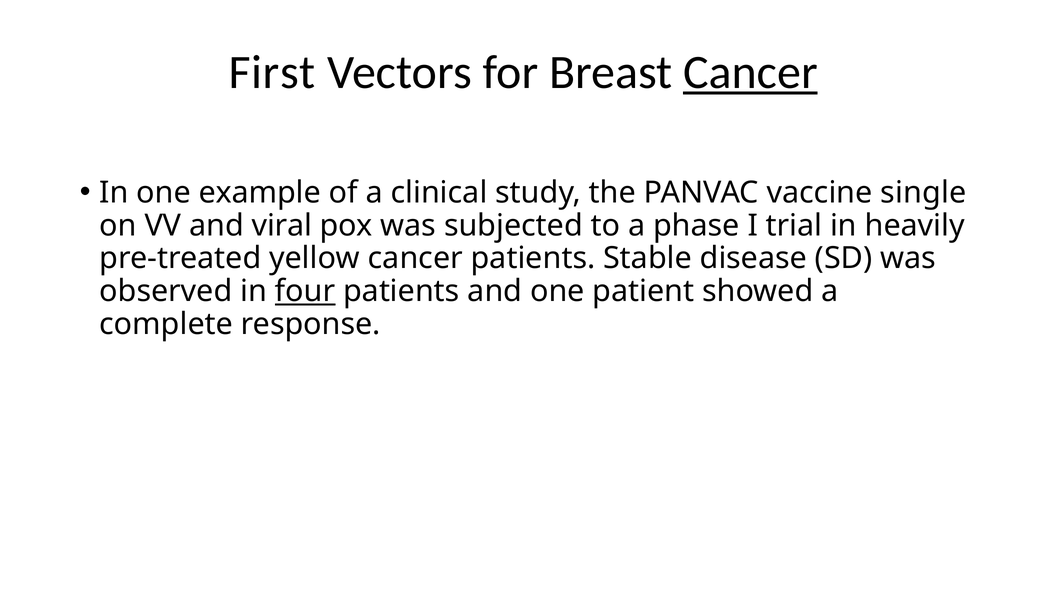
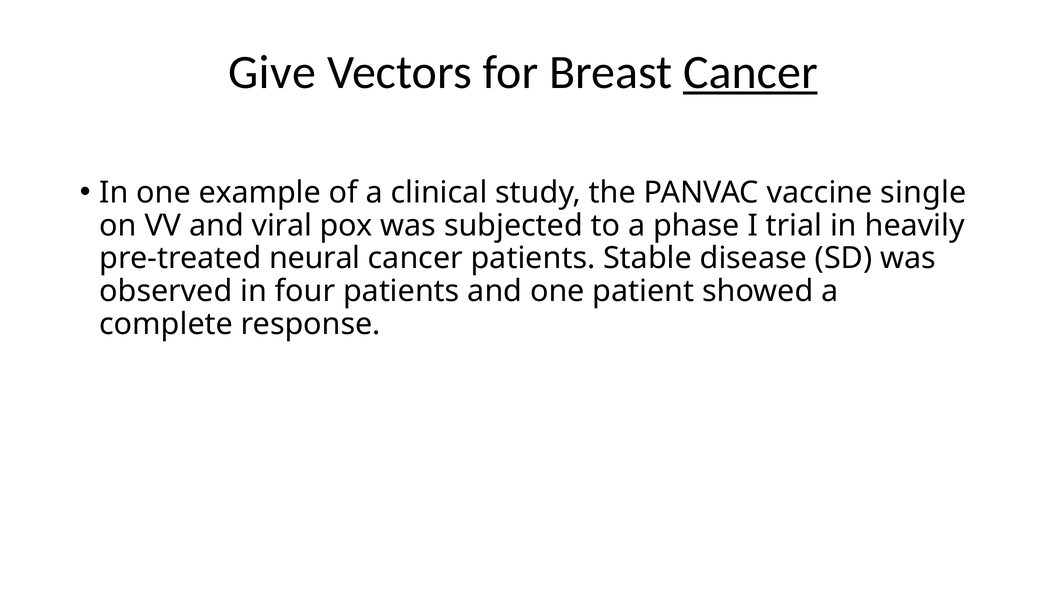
First: First -> Give (272, 72)
yellow: yellow -> neural (315, 258)
four underline: present -> none (305, 291)
